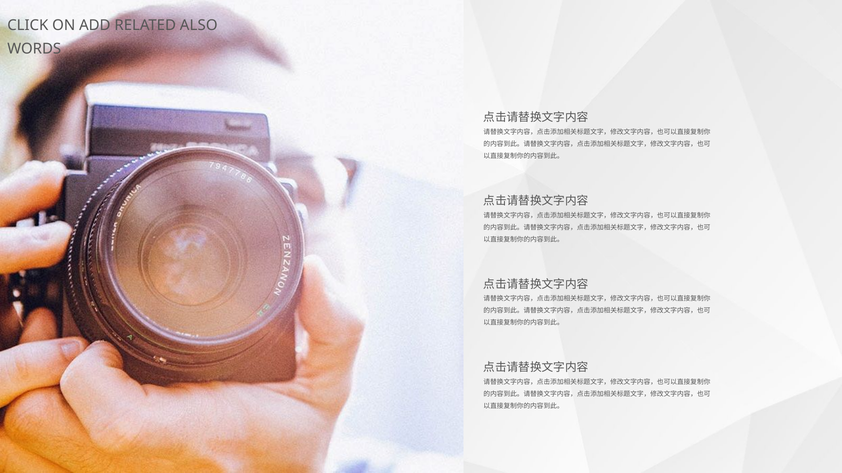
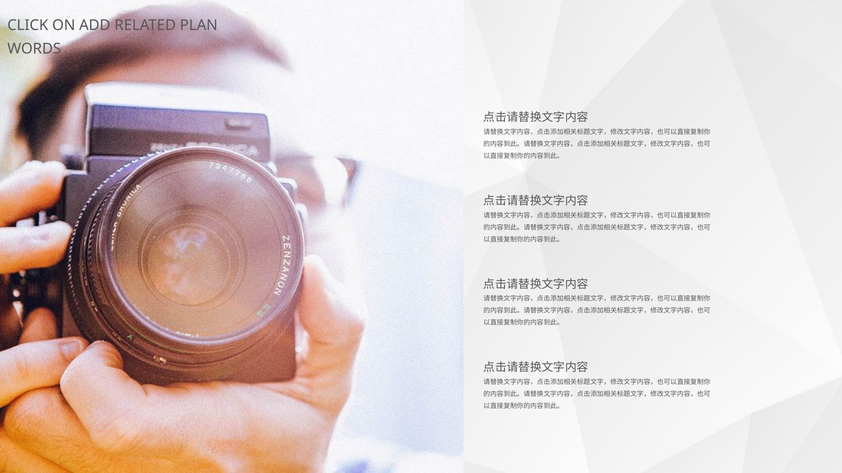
ALSO: ALSO -> PLAN (199, 26)
